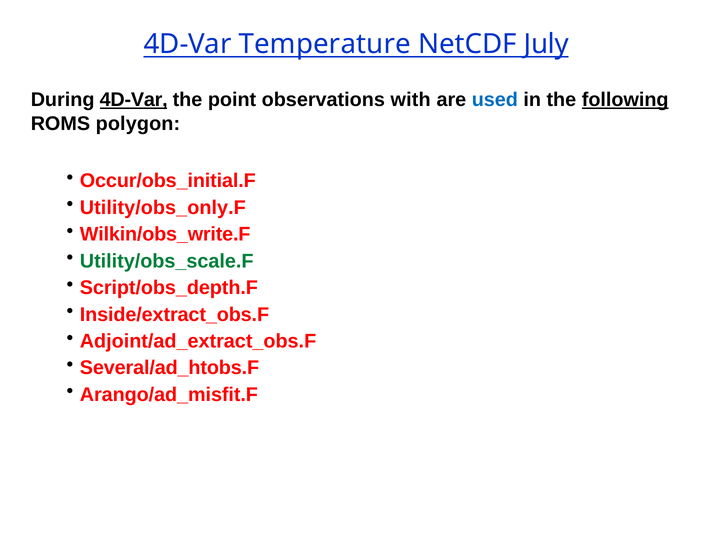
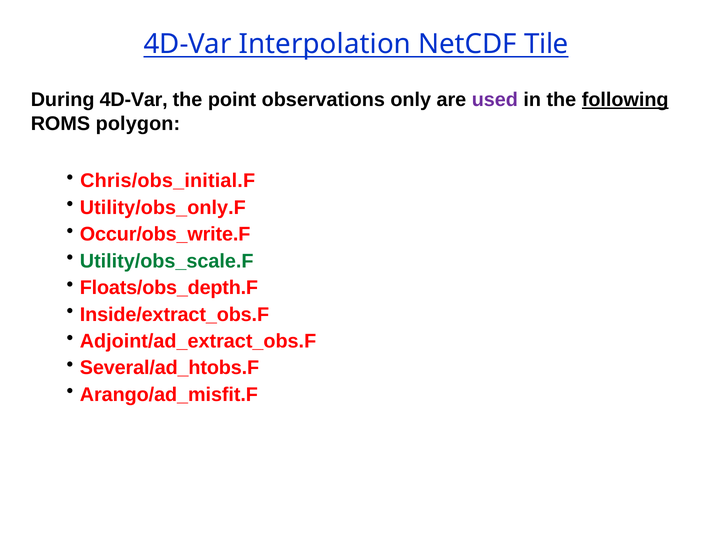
Temperature: Temperature -> Interpolation (325, 44)
July: July -> Tile (546, 44)
4D-Var underline: present -> none (134, 100)
with: with -> only (411, 100)
used colour: blue -> purple (495, 100)
Occur/obs_initial.F: Occur/obs_initial.F -> Chris/obs_initial.F (168, 181)
Wilkin/obs_write.F: Wilkin/obs_write.F -> Occur/obs_write.F (165, 234)
Script/obs_depth.F: Script/obs_depth.F -> Floats/obs_depth.F (169, 288)
